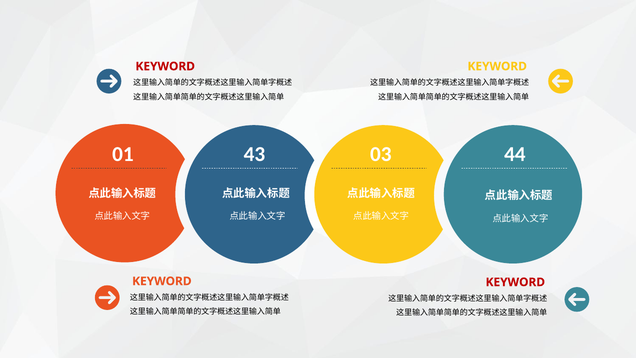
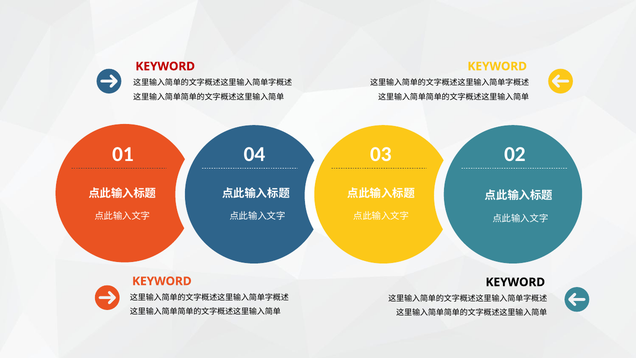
43: 43 -> 04 (254, 154)
44: 44 -> 02 (515, 154)
KEYWORD colour: red -> black (515, 282)
